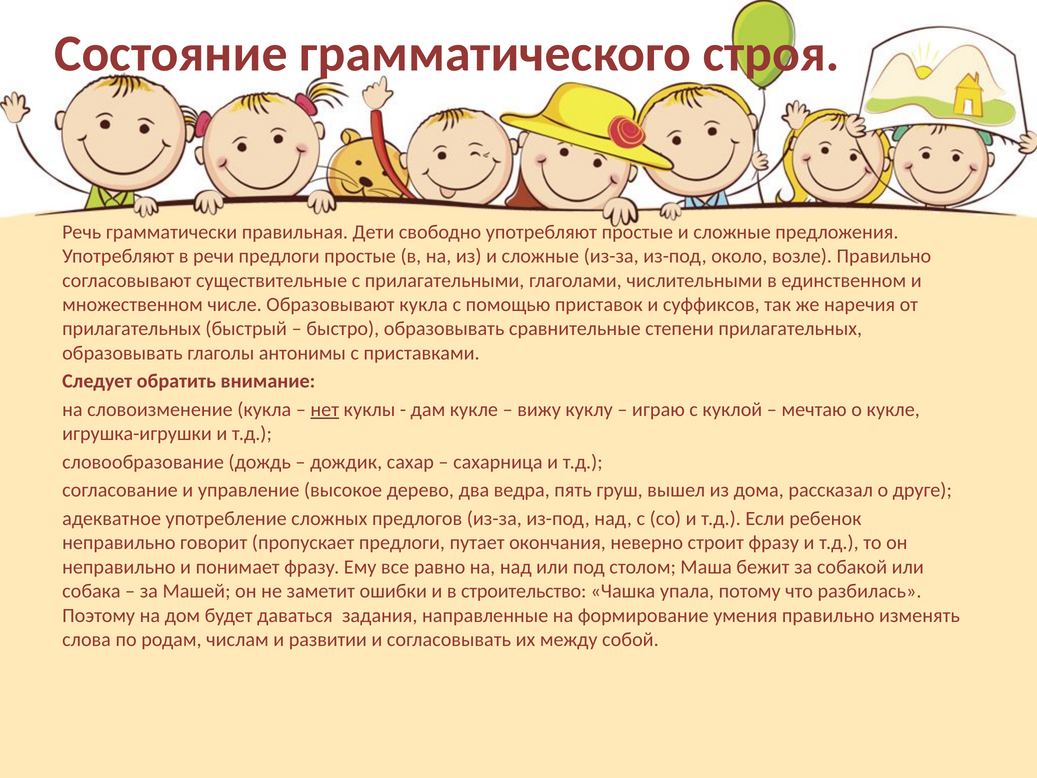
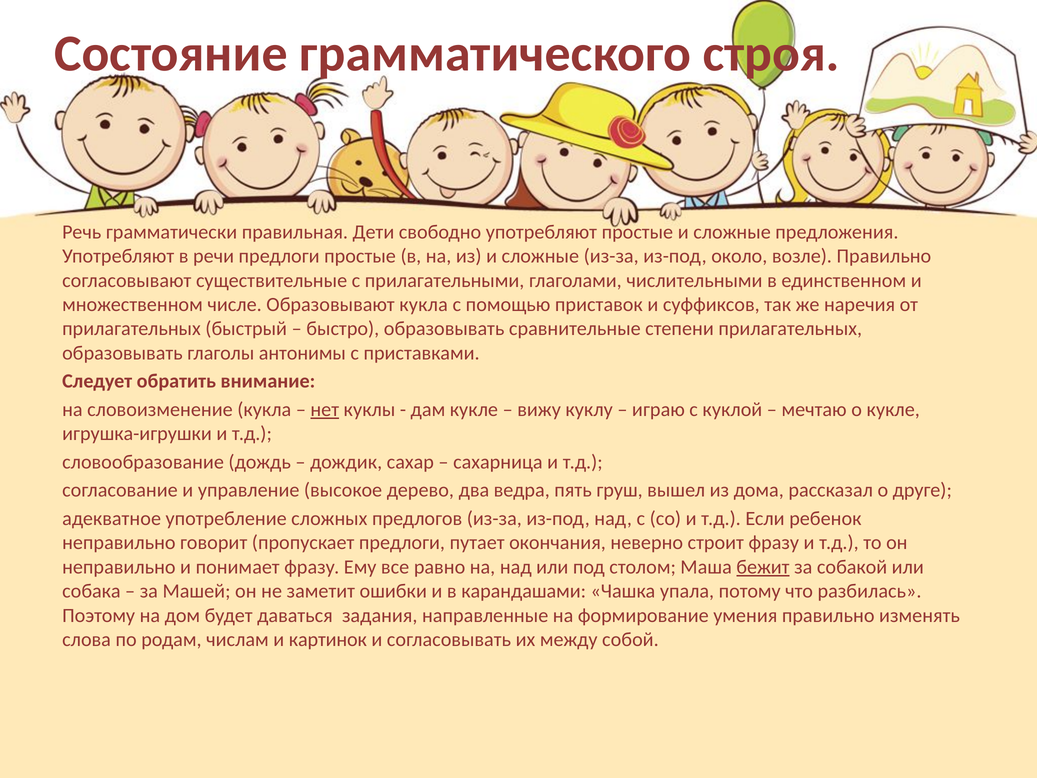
бежит underline: none -> present (763, 567)
строительство: строительство -> карандашами (524, 591)
развитии: развитии -> картинок (328, 639)
